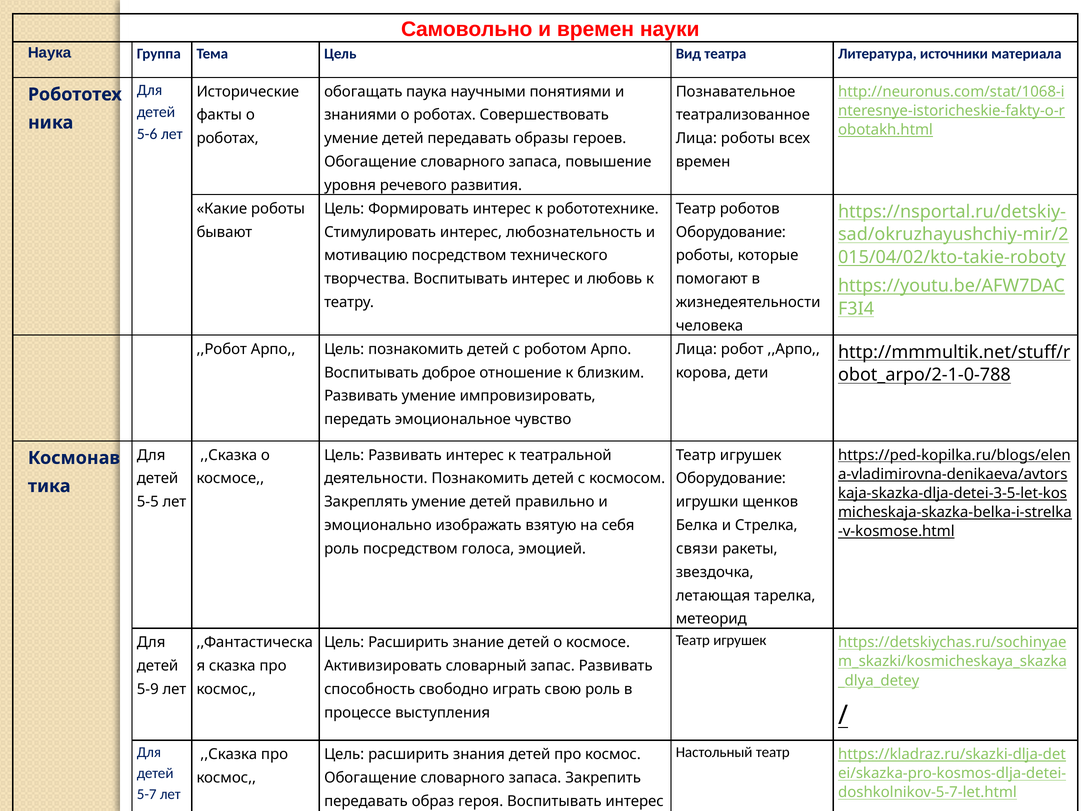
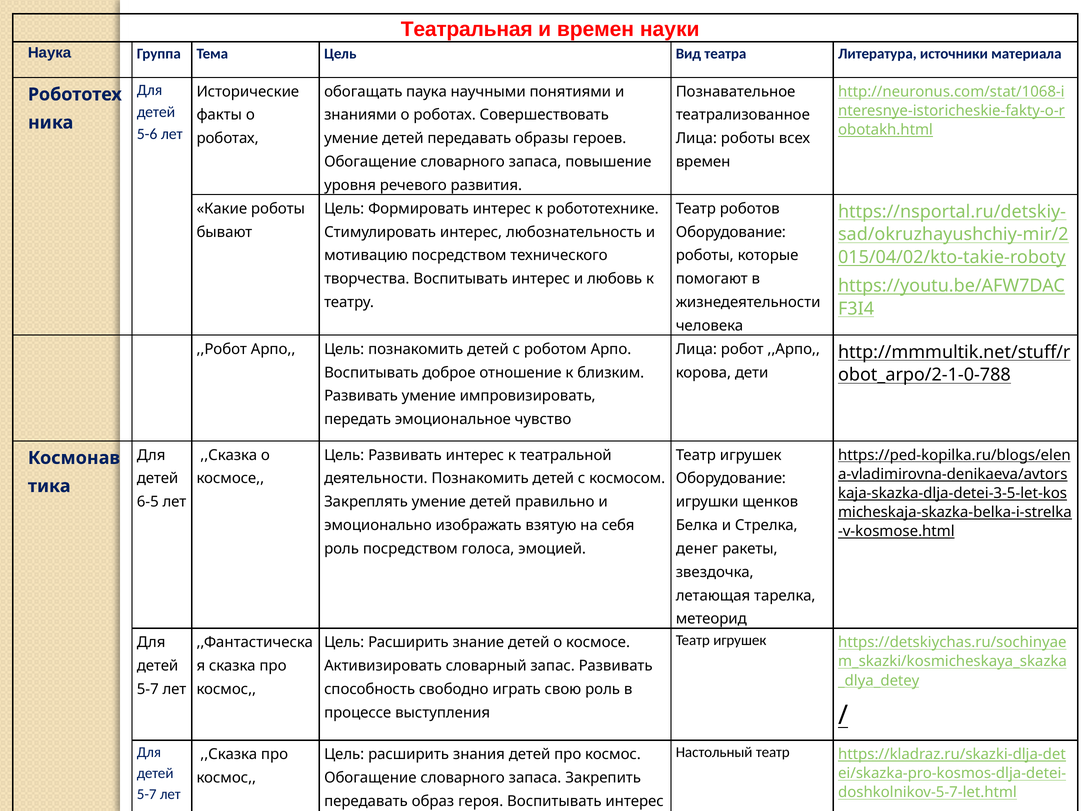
Самовольно: Самовольно -> Театральная (467, 30)
5-5: 5-5 -> 6-5 (148, 502)
связи: связи -> денег (697, 549)
5-9: 5-9 -> 5-7 (148, 690)
